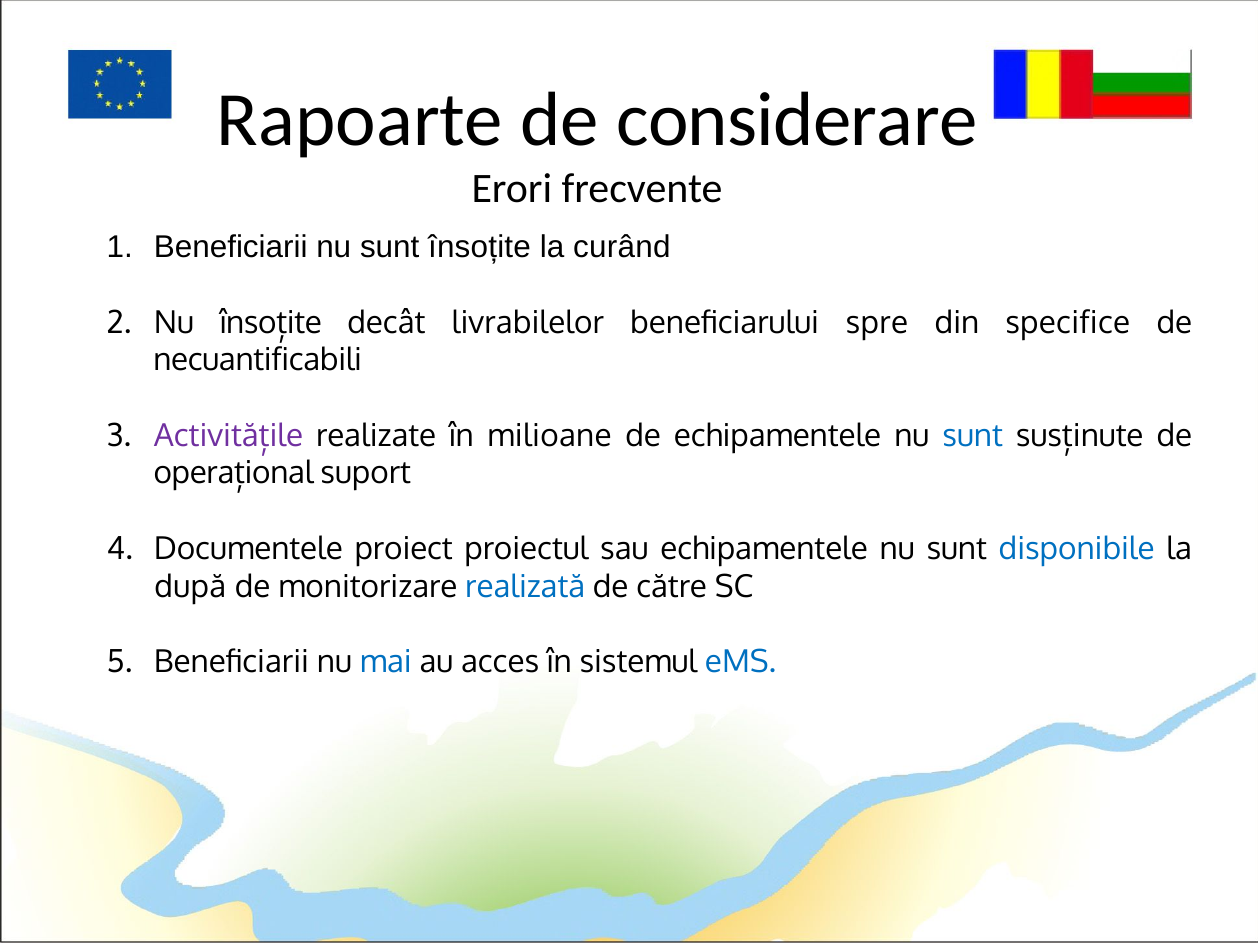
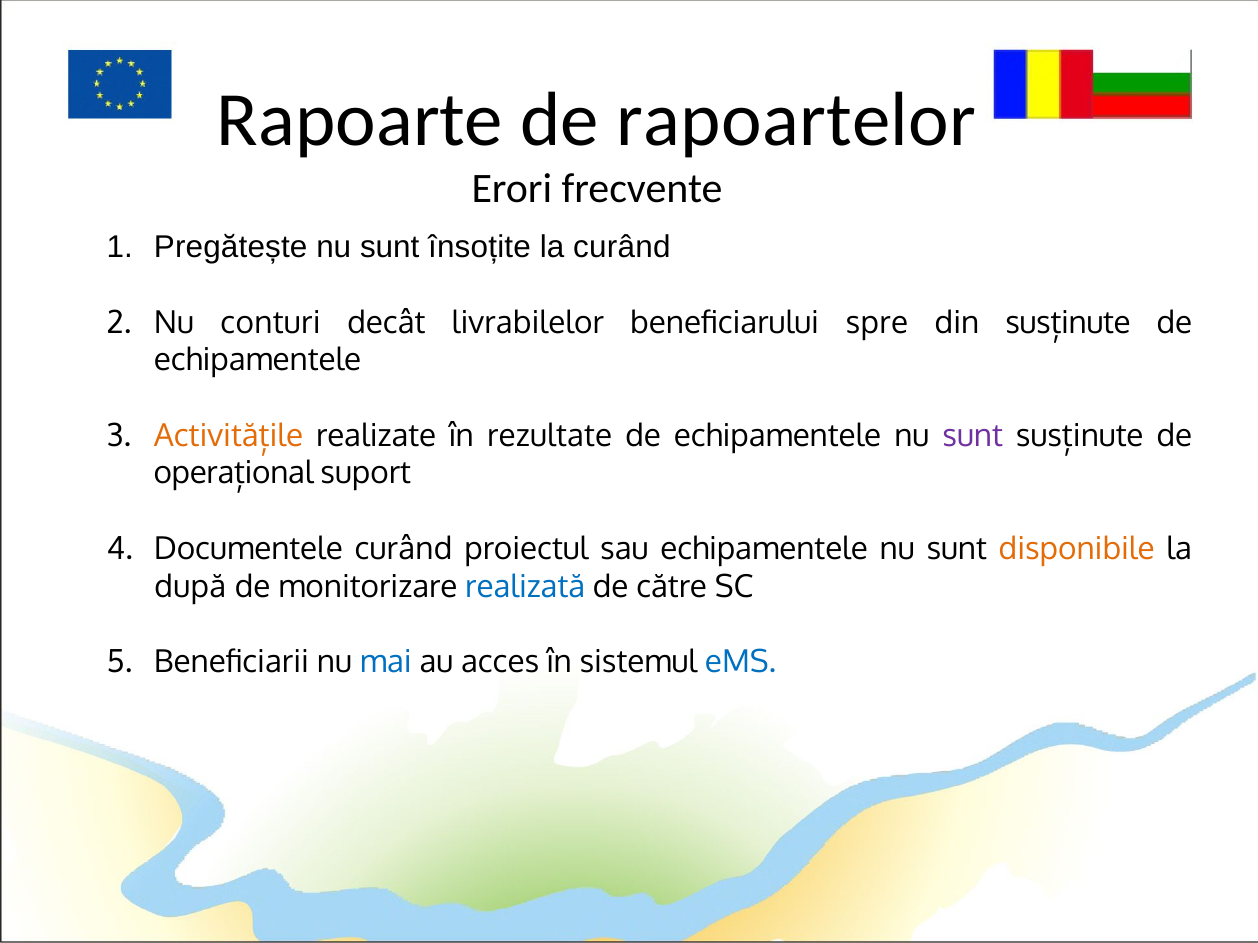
considerare: considerare -> rapoartelor (796, 120)
Beneficiarii: Beneficiarii -> Pregătește (231, 247)
Nu însoțite: însoțite -> conturi (271, 323)
din specifice: specifice -> susținute (1068, 323)
necuantificabili: necuantificabili -> echipamentele (258, 361)
Activitățile colour: purple -> orange (229, 436)
milioane: milioane -> rezultate (550, 436)
sunt colour: blue -> purple (973, 436)
Documentele proiect: proiect -> curând (404, 549)
disponibile colour: blue -> orange (1077, 549)
